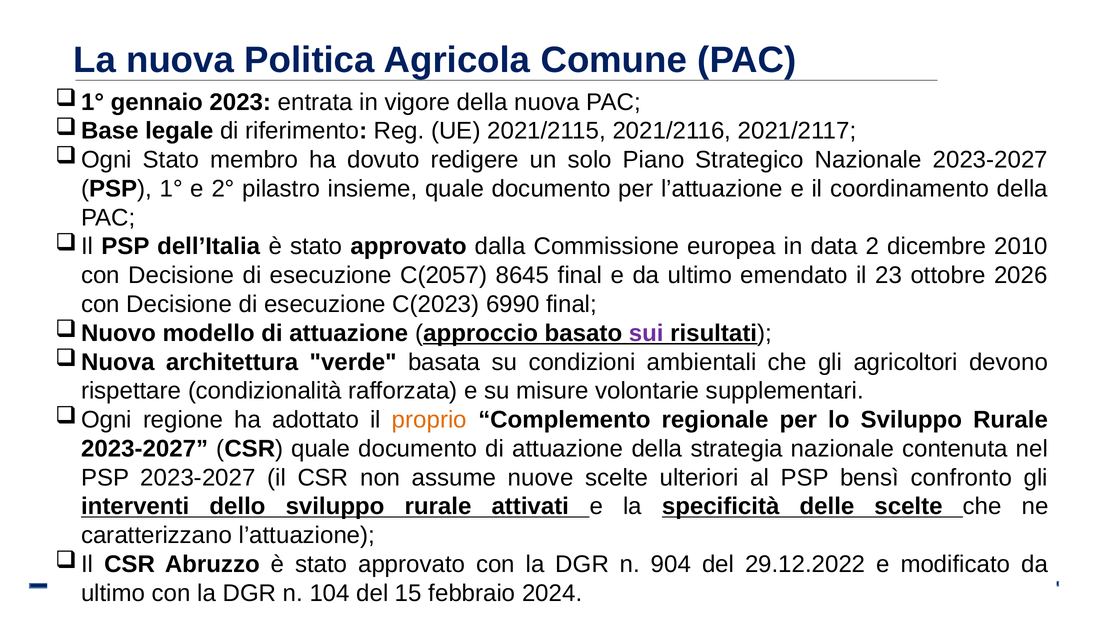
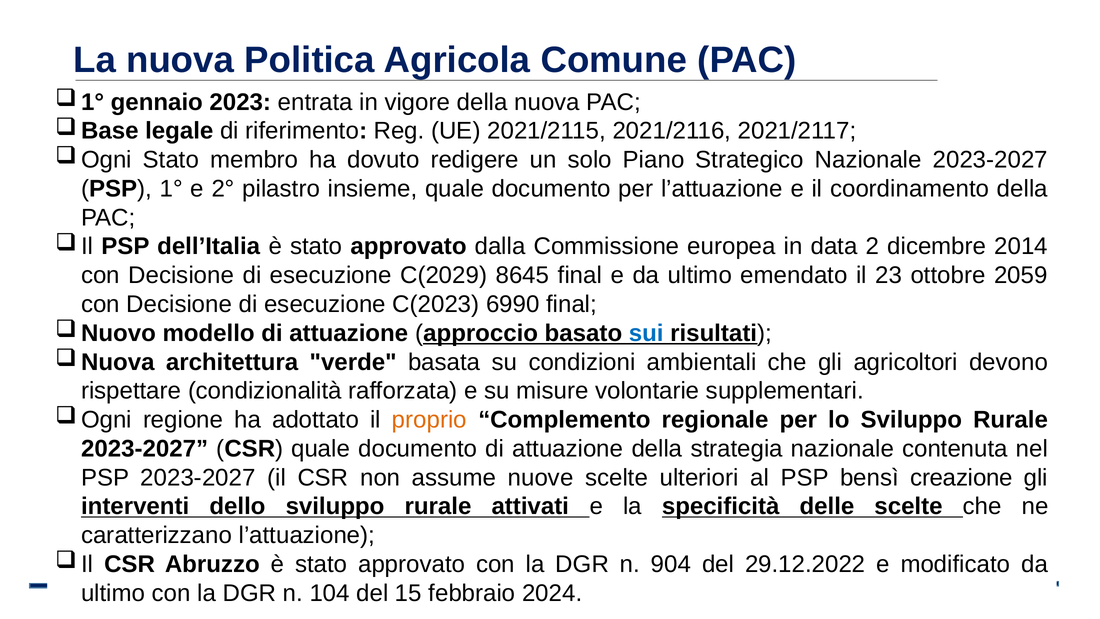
2010: 2010 -> 2014 (1021, 246)
C(2057: C(2057 -> C(2029 (444, 275)
2026: 2026 -> 2059 (1021, 275)
sui colour: purple -> blue (646, 333)
confronto: confronto -> creazione (961, 477)
